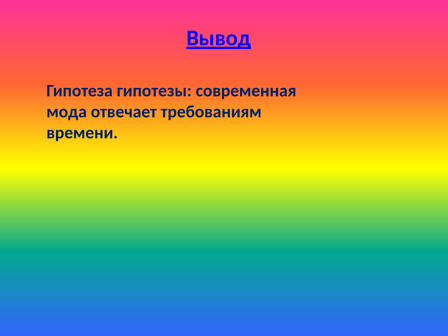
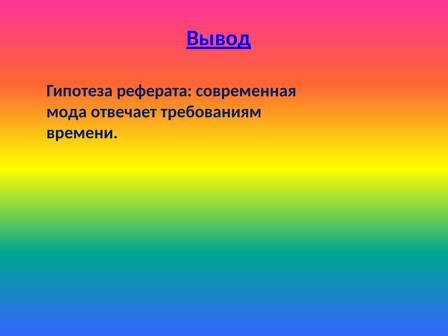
гипотезы: гипотезы -> реферата (154, 91)
